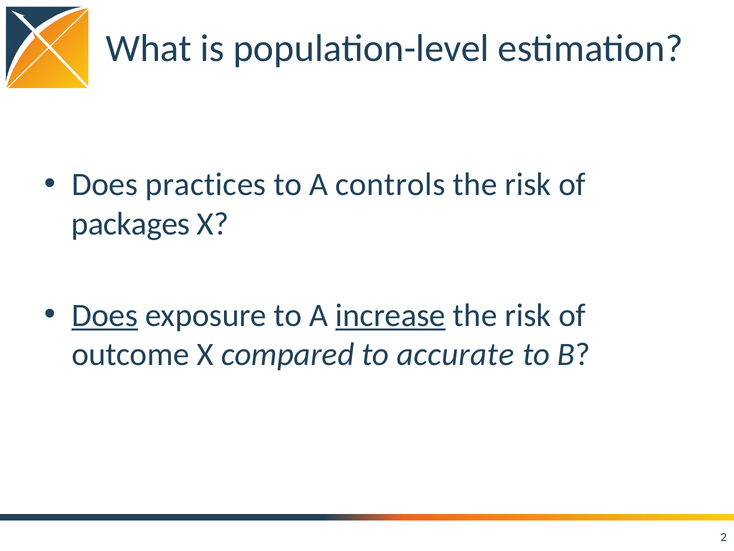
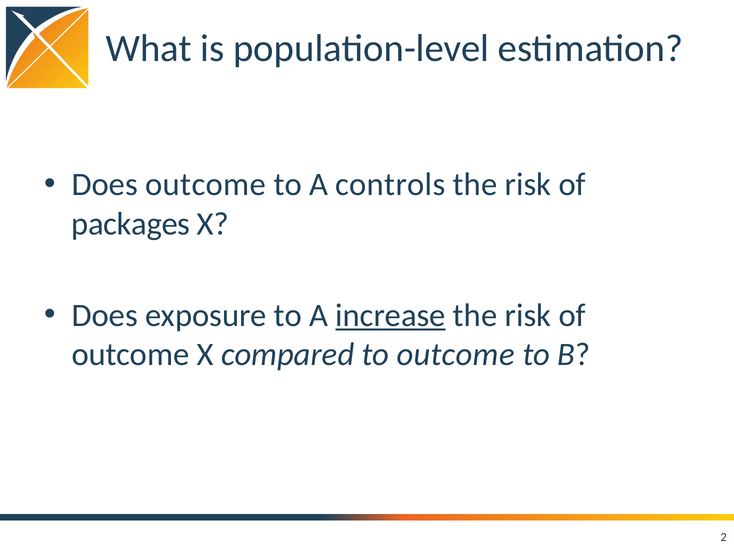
Does practices: practices -> outcome (206, 185)
Does underline: present -> none (105, 315)
to accurate: accurate -> outcome (456, 354)
